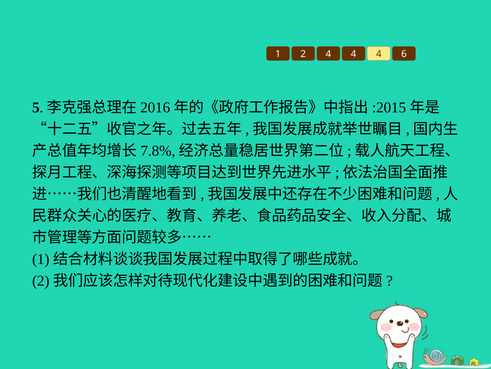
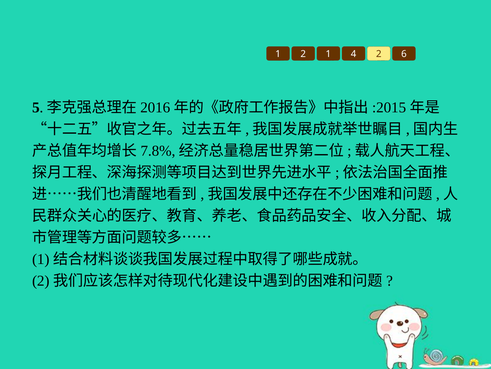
2 4: 4 -> 1 (328, 54)
4: 4 -> 2 (379, 54)
